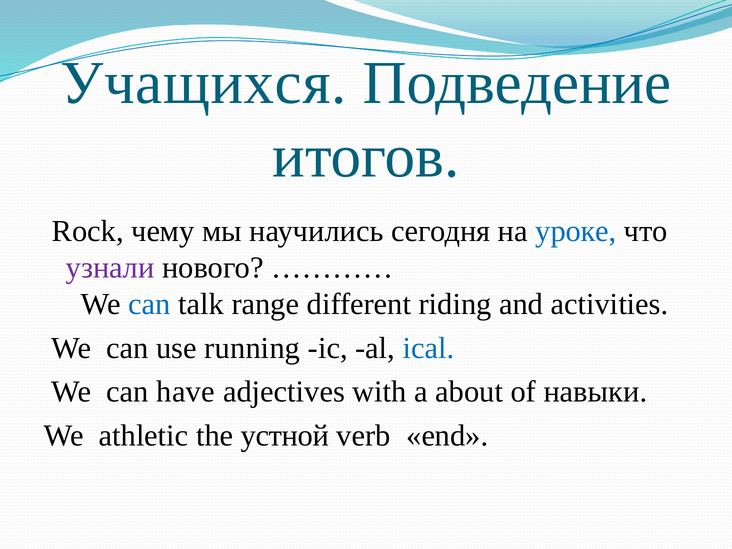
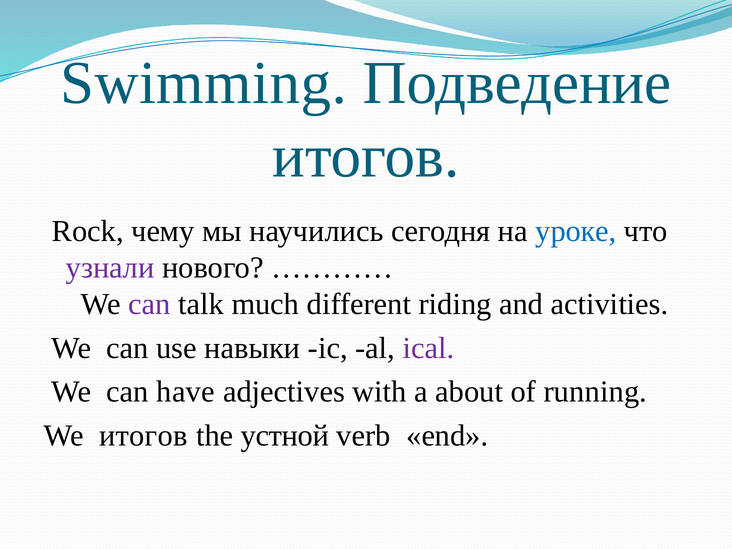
Учащихся: Учащихся -> Swimming (203, 83)
can colour: blue -> purple (149, 304)
range: range -> much (265, 304)
running: running -> навыки (252, 348)
ical colour: blue -> purple (428, 348)
навыки: навыки -> running (595, 392)
We athletic: athletic -> итогов (143, 436)
